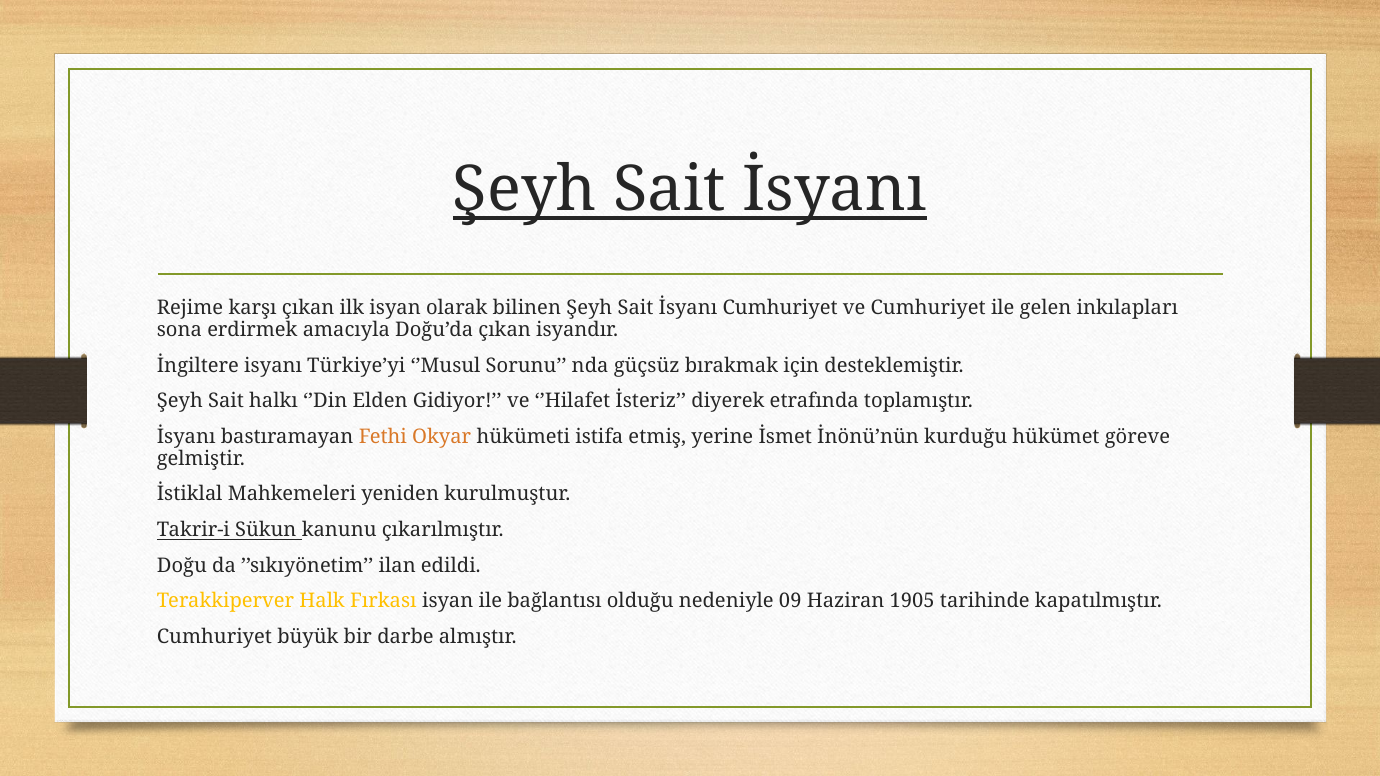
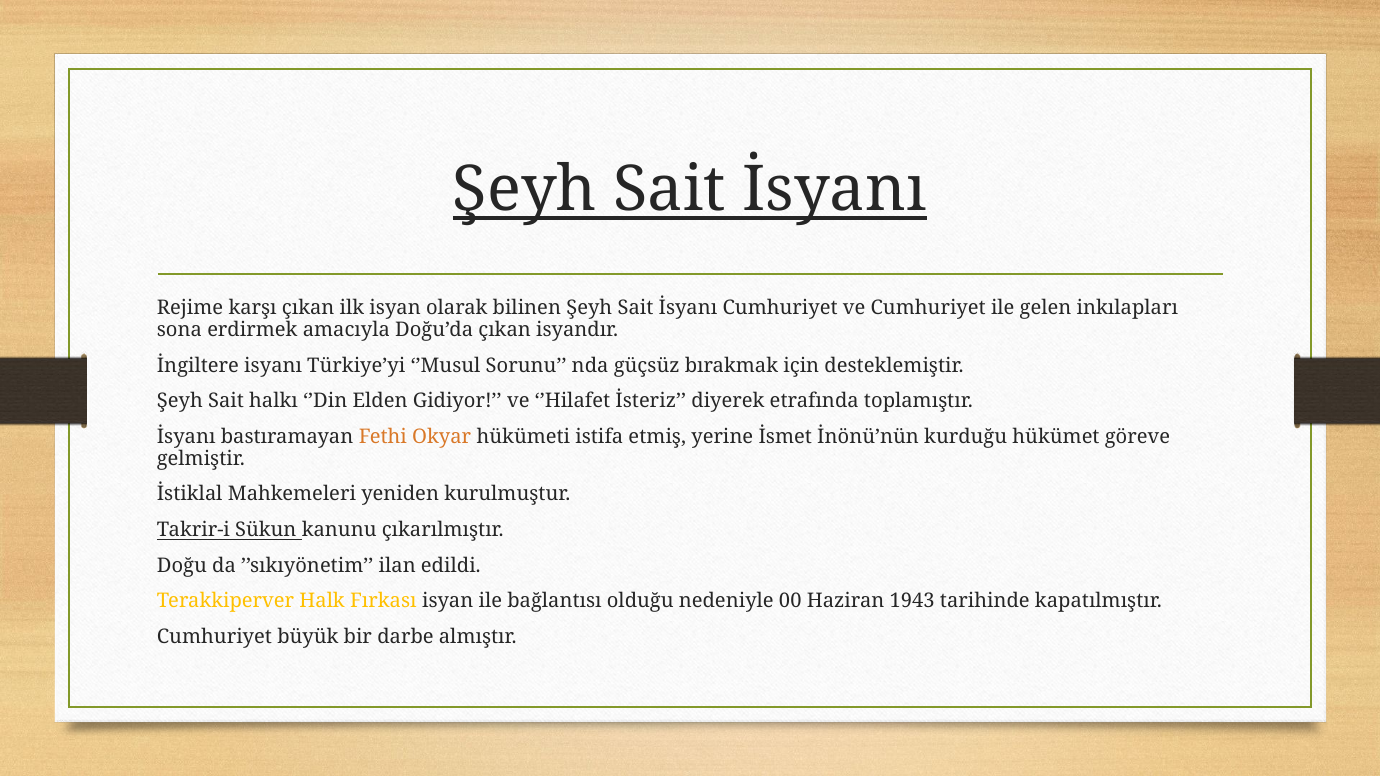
09: 09 -> 00 (790, 601)
1905: 1905 -> 1943 (912, 601)
